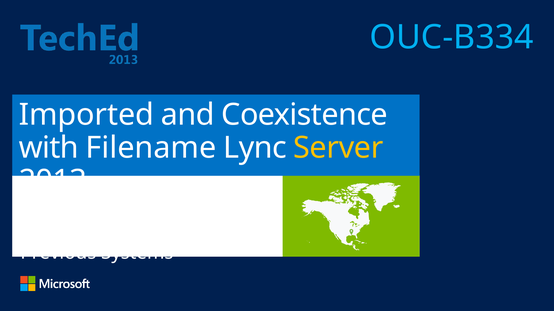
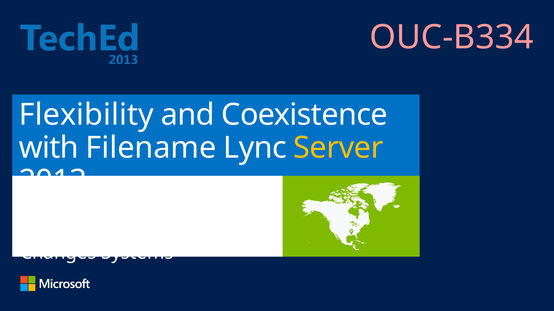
OUC-B334 colour: light blue -> pink (452, 37)
Imported: Imported -> Flexibility (86, 115)
Previous: Previous -> Changes (58, 253)
